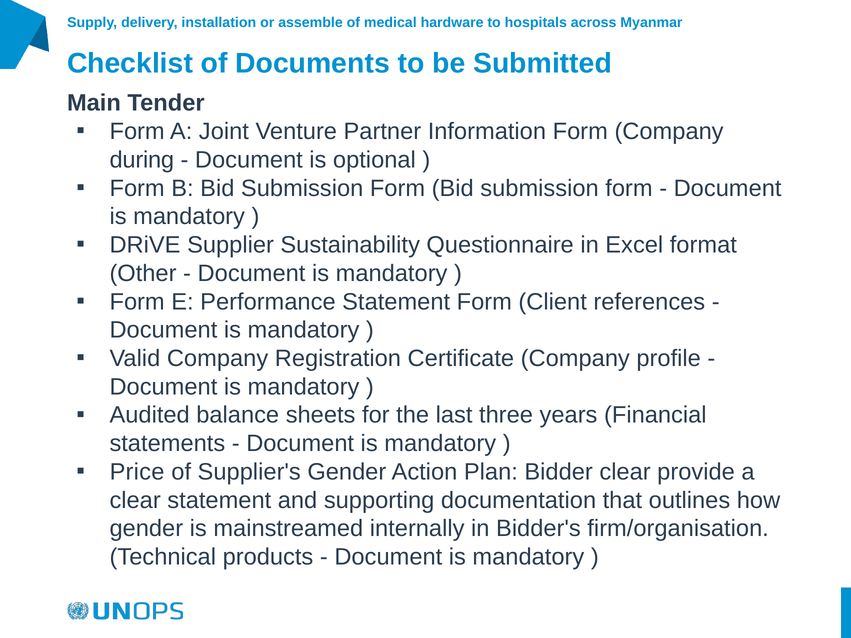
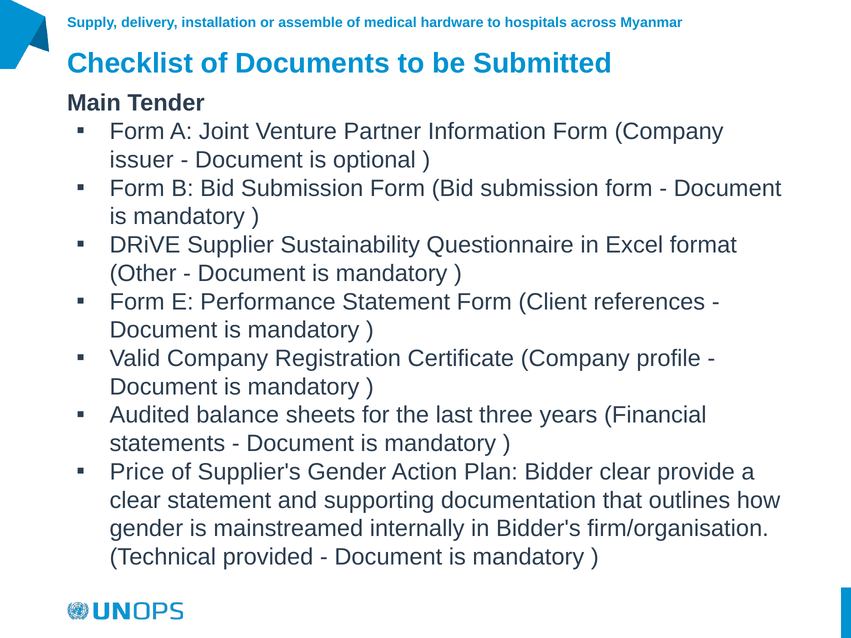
during: during -> issuer (142, 160)
products: products -> provided (268, 557)
